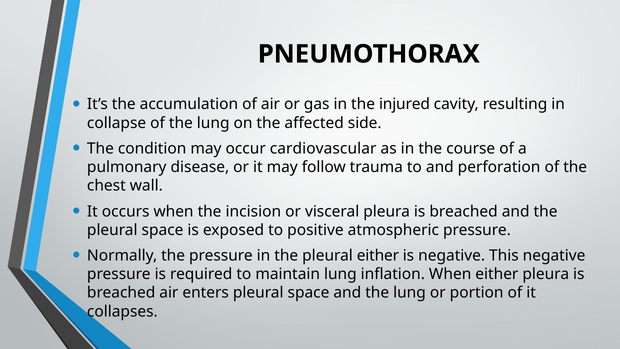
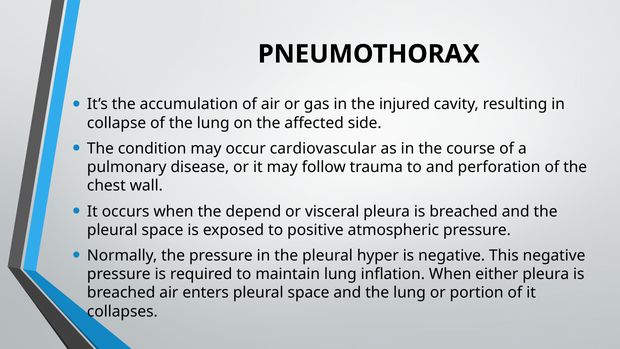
incision: incision -> depend (253, 211)
pleural either: either -> hyper (378, 255)
